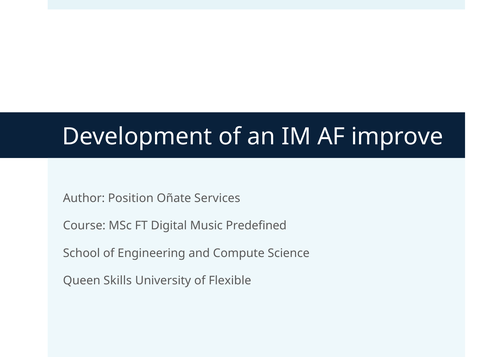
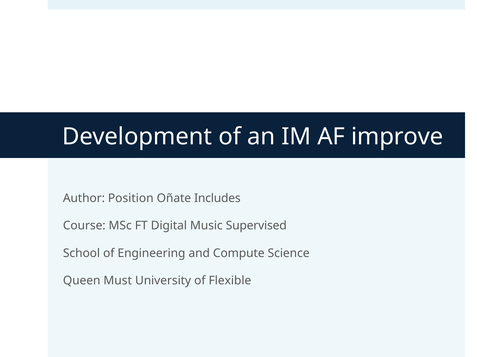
Services: Services -> Includes (217, 199)
Predefined: Predefined -> Supervised (256, 226)
Skills: Skills -> Must (118, 281)
